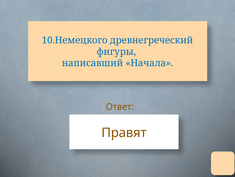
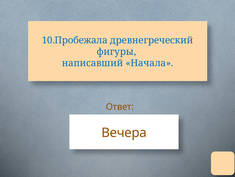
10.Немецкого: 10.Немецкого -> 10.Пробежала (75, 40)
Правят: Правят -> Вечера (124, 132)
